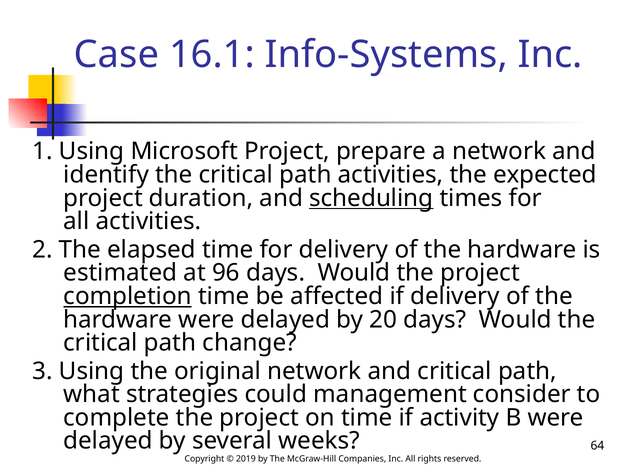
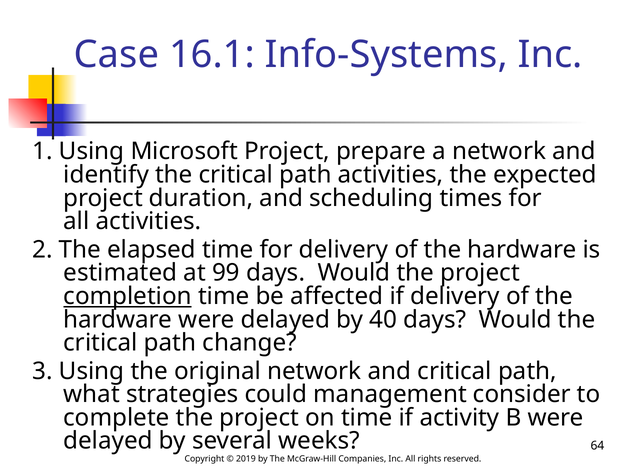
scheduling underline: present -> none (371, 198)
96: 96 -> 99 (226, 273)
20: 20 -> 40 (383, 320)
